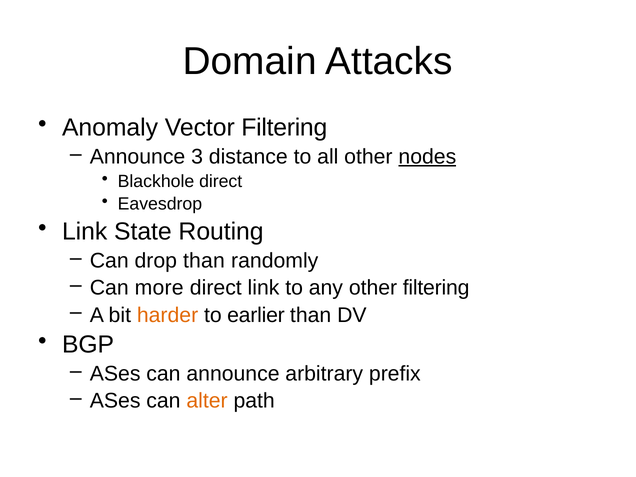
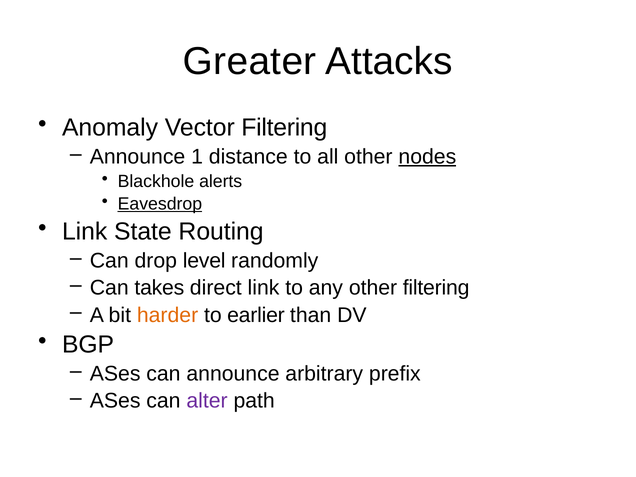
Domain: Domain -> Greater (250, 62)
3: 3 -> 1 (197, 157)
Blackhole direct: direct -> alerts (221, 181)
Eavesdrop underline: none -> present (160, 204)
drop than: than -> level (204, 261)
more: more -> takes (159, 288)
alter colour: orange -> purple (207, 401)
